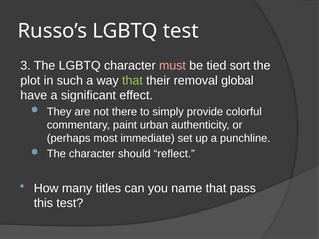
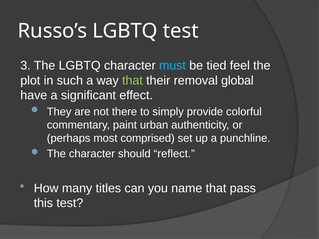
must colour: pink -> light blue (172, 66)
sort: sort -> feel (240, 66)
immediate: immediate -> comprised (148, 138)
